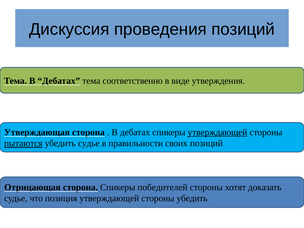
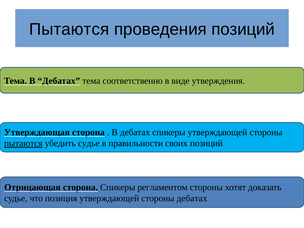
Дискуссия: Дискуссия -> Пытаются (69, 29)
утверждающей underline: present -> none (217, 132)
победителей: победителей -> регламентом (163, 187)
стороны убедить: убедить -> дебатах (192, 198)
